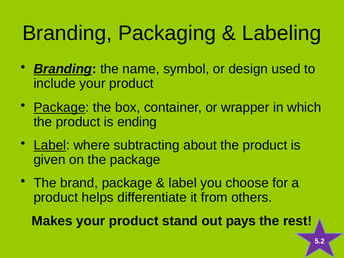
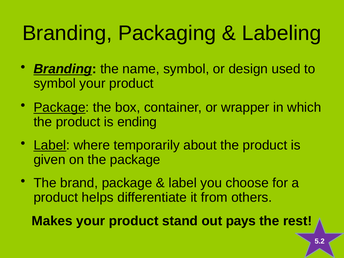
include: include -> symbol (55, 84)
subtracting: subtracting -> temporarily (147, 145)
